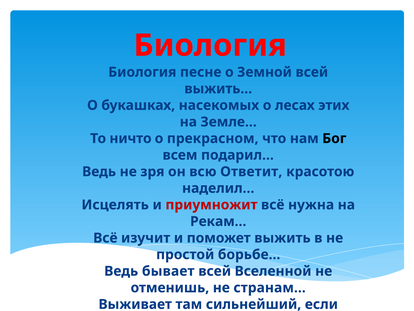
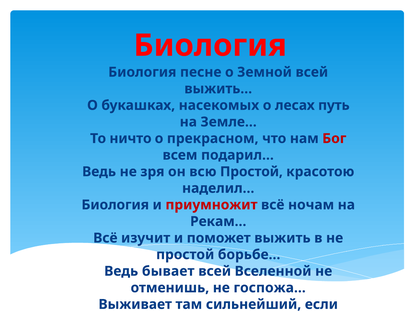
этих: этих -> путь (334, 105)
Бог colour: black -> red (334, 138)
всю Ответит: Ответит -> Простой (251, 171)
Исцелять: Исцелять -> Биология (115, 204)
нужна: нужна -> ночам (311, 204)
странам…: странам… -> госпожа… (270, 287)
